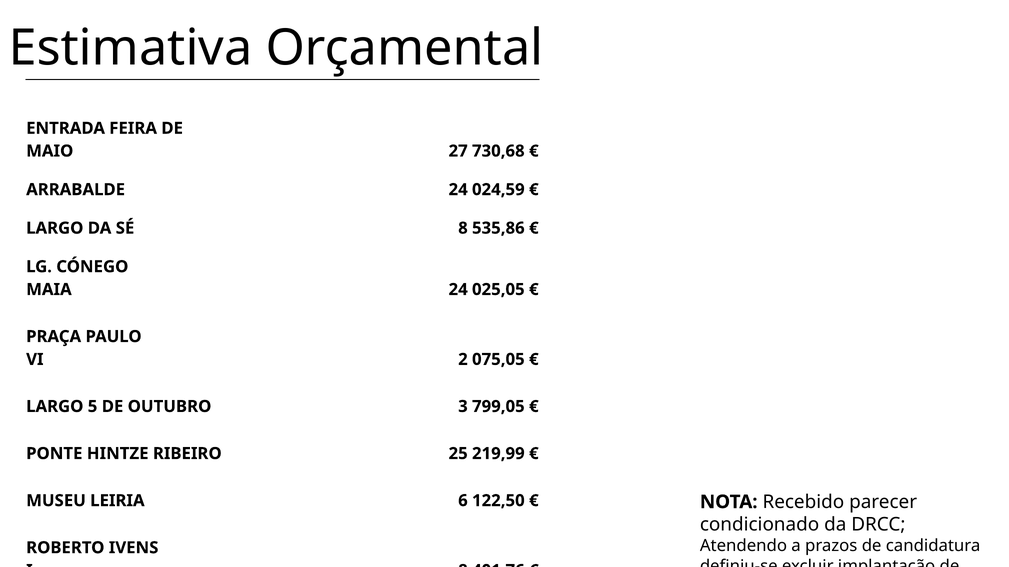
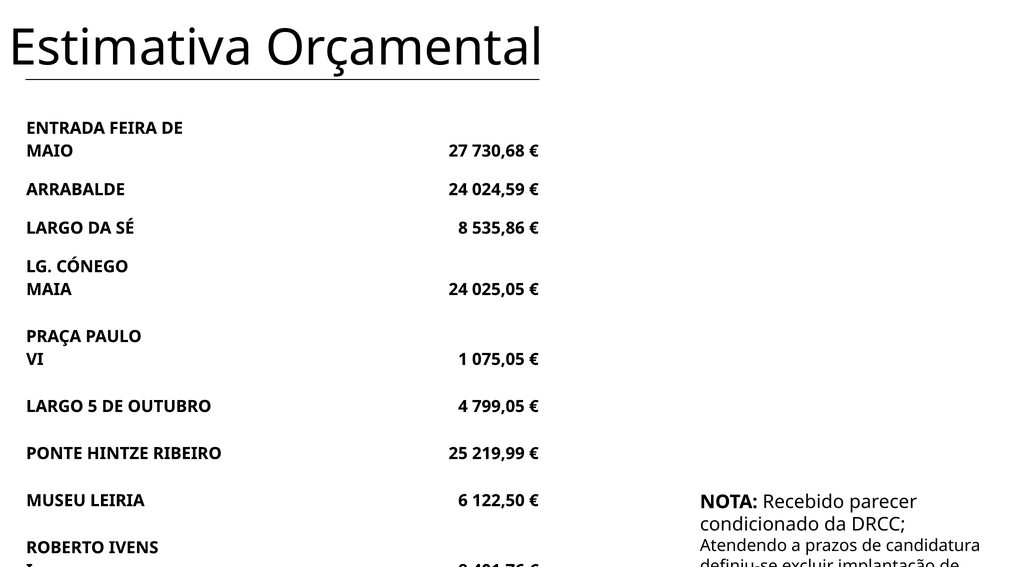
2: 2 -> 1 (463, 360)
3: 3 -> 4 (463, 407)
